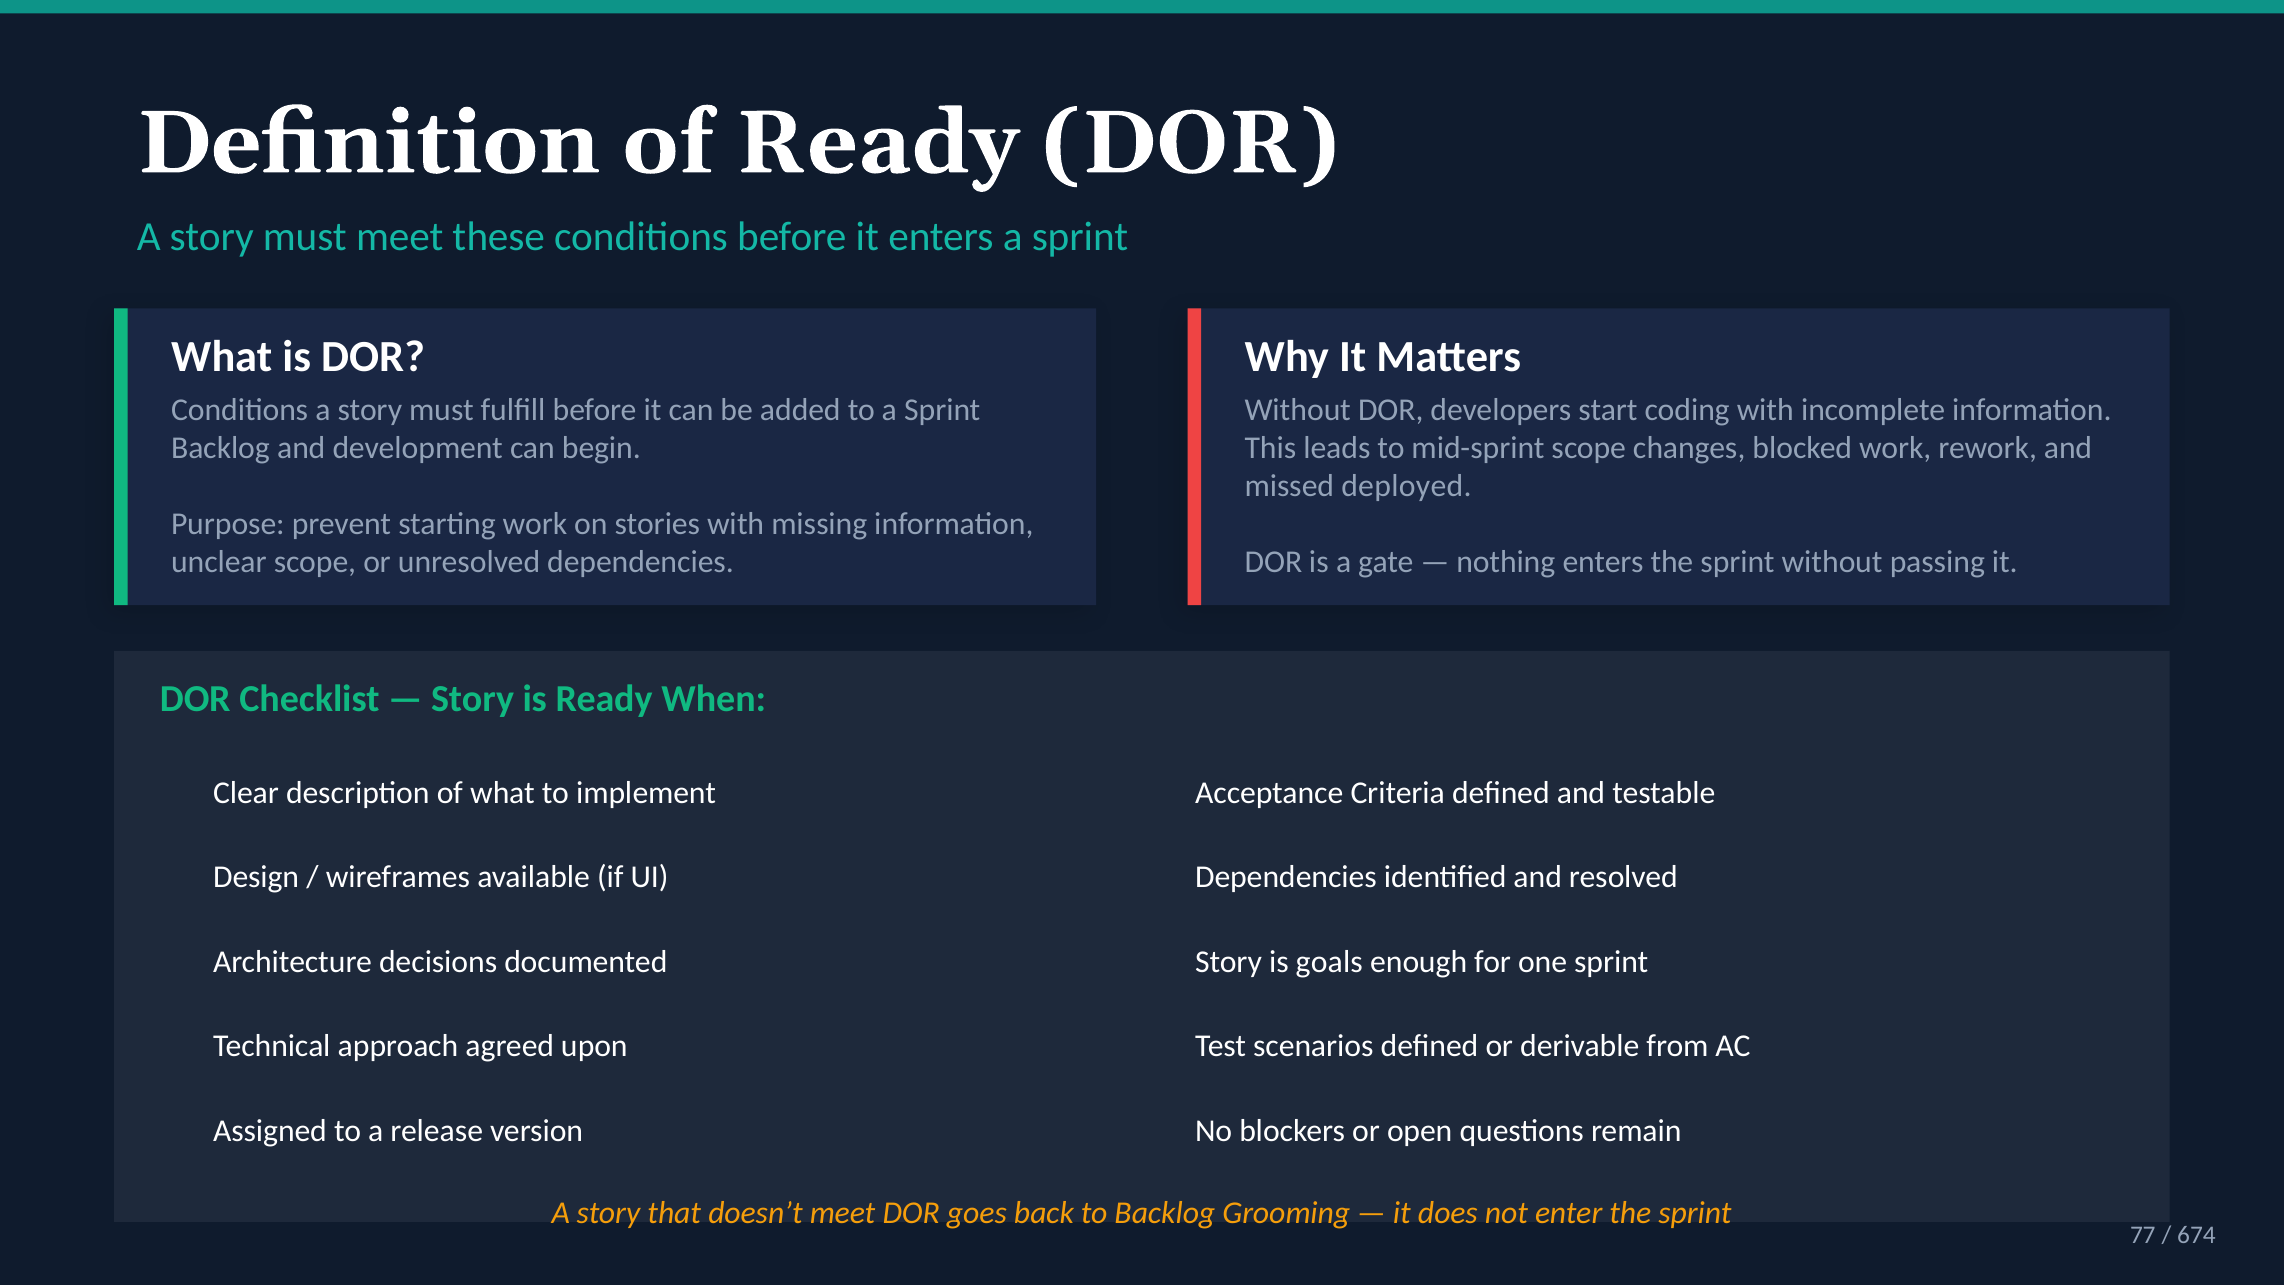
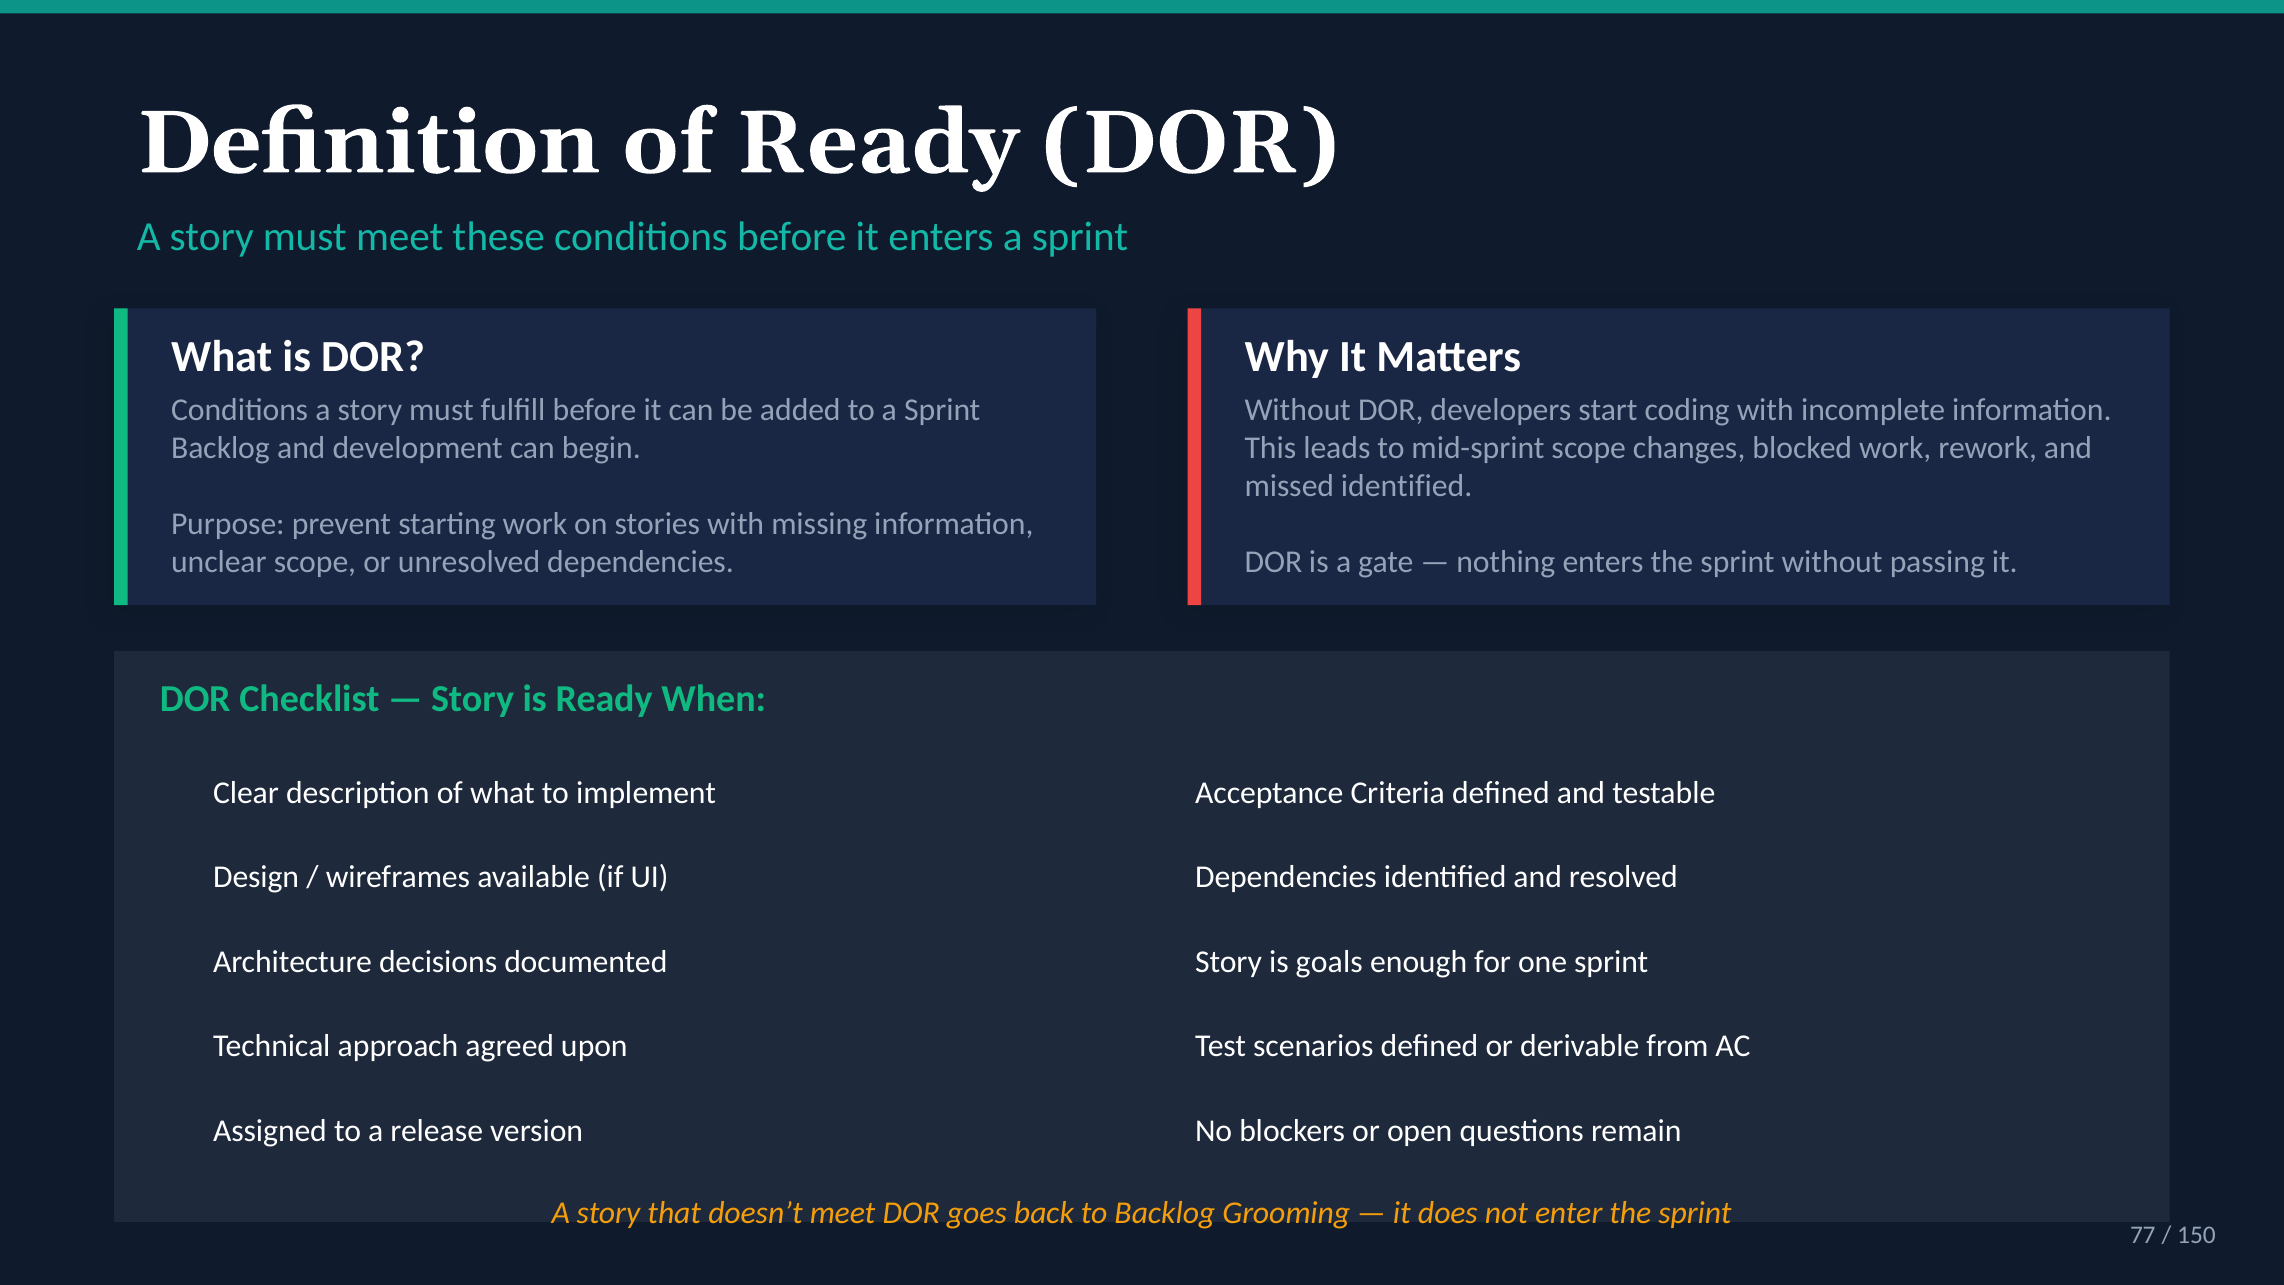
missed deployed: deployed -> identified (1407, 486)
674: 674 -> 150 (2196, 1235)
